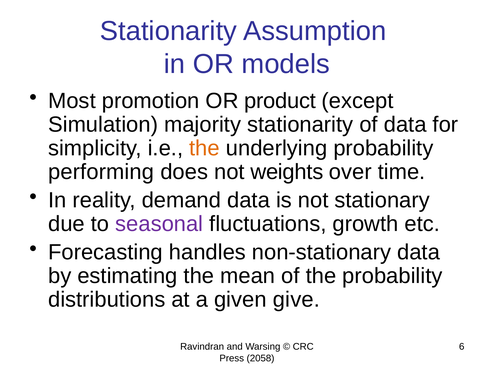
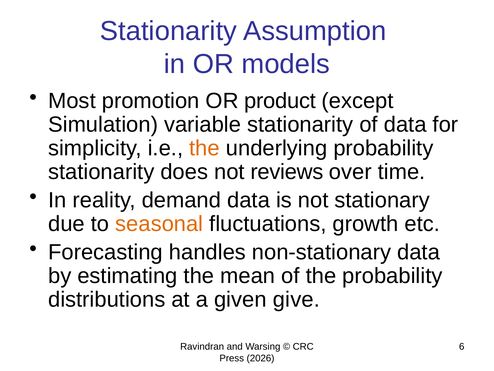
majority: majority -> variable (203, 124)
performing: performing -> stationarity (101, 172)
weights: weights -> reviews (287, 172)
seasonal colour: purple -> orange (159, 224)
2058: 2058 -> 2026 (261, 358)
